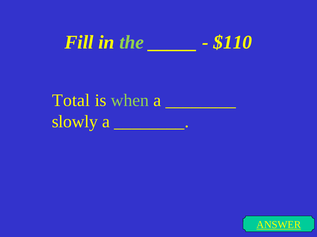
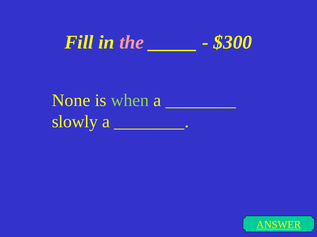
the colour: light green -> pink (132, 42)
$110: $110 -> $300 (233, 42)
Total: Total -> None (71, 101)
